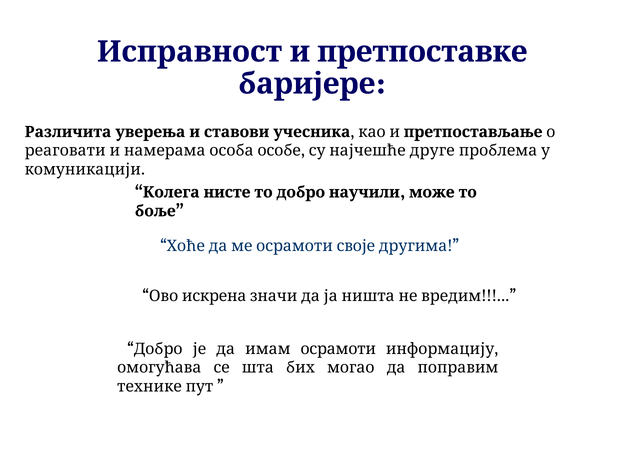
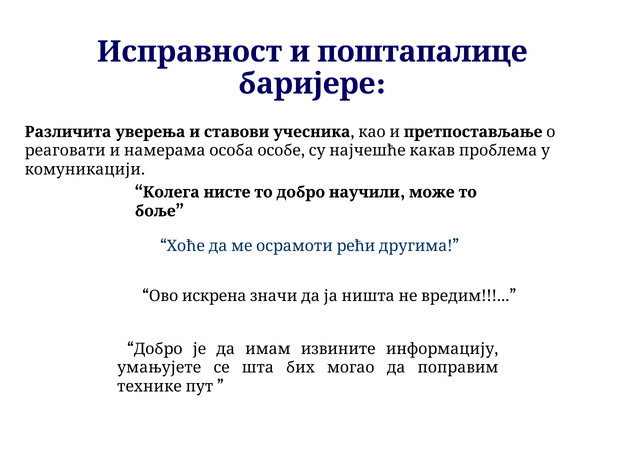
претпоставке: претпоставке -> поштапалице (422, 52)
друге: друге -> какав (432, 151)
своје: своје -> рећи (356, 246)
имам осрамоти: осрамоти -> извините (338, 348)
омогућава: омогућава -> умањујете (159, 367)
